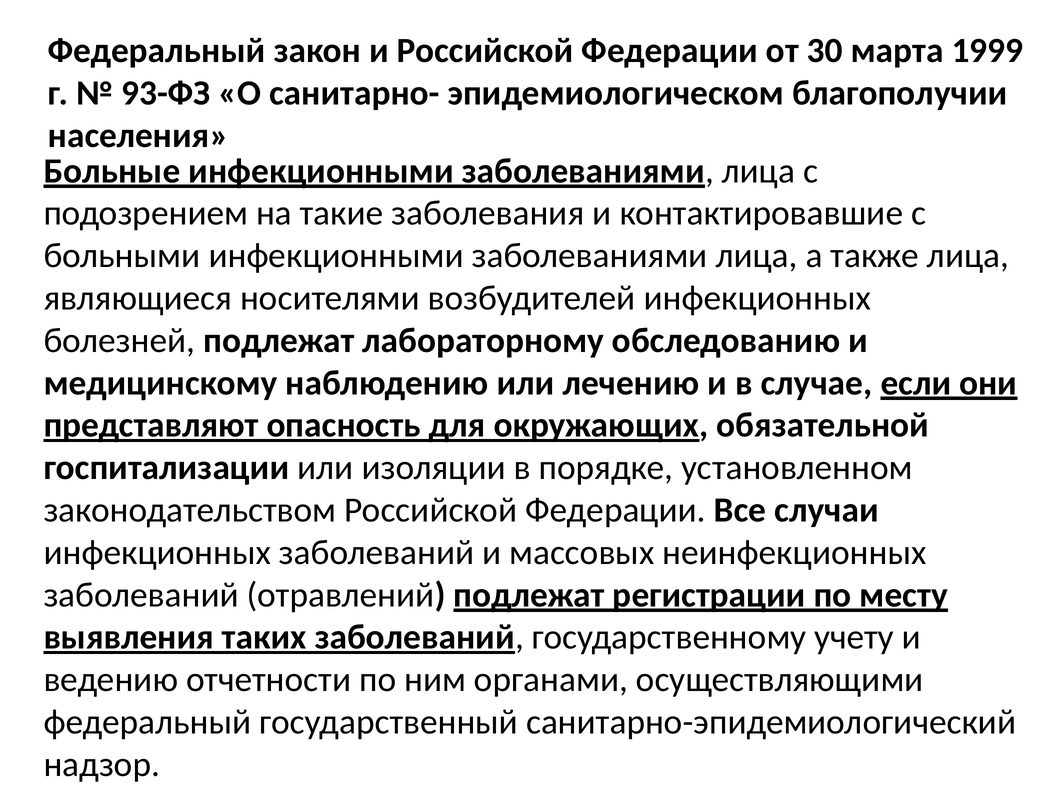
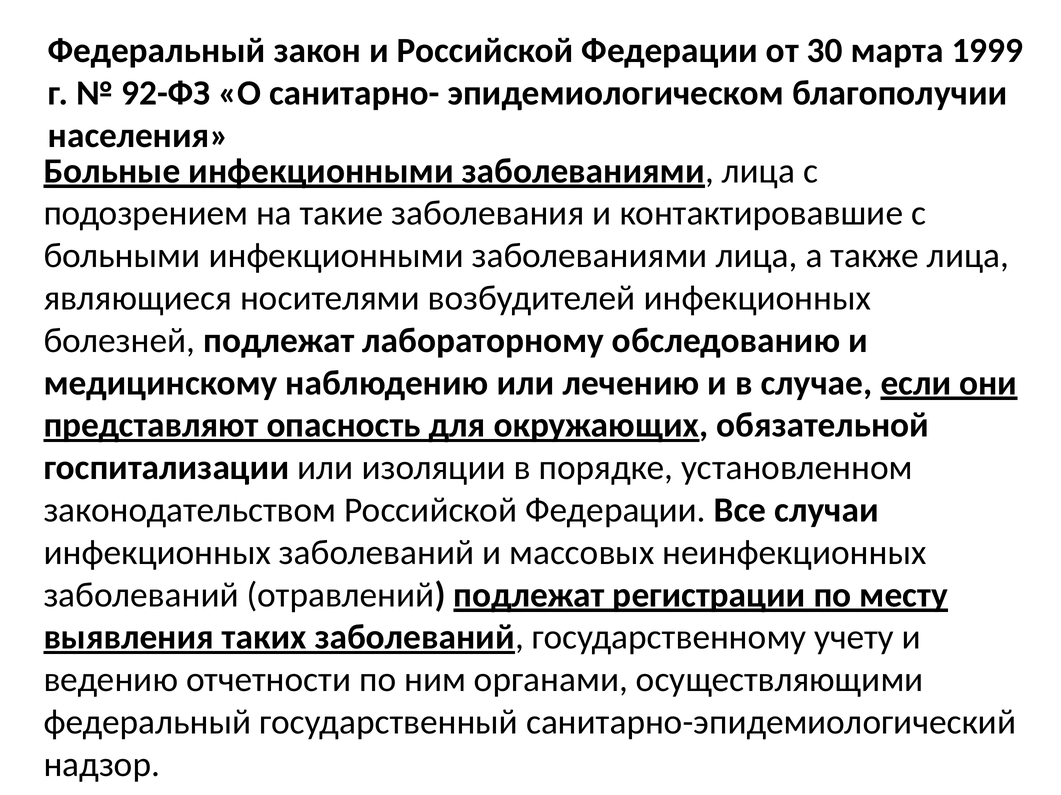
93-ФЗ: 93-ФЗ -> 92-ФЗ (166, 93)
